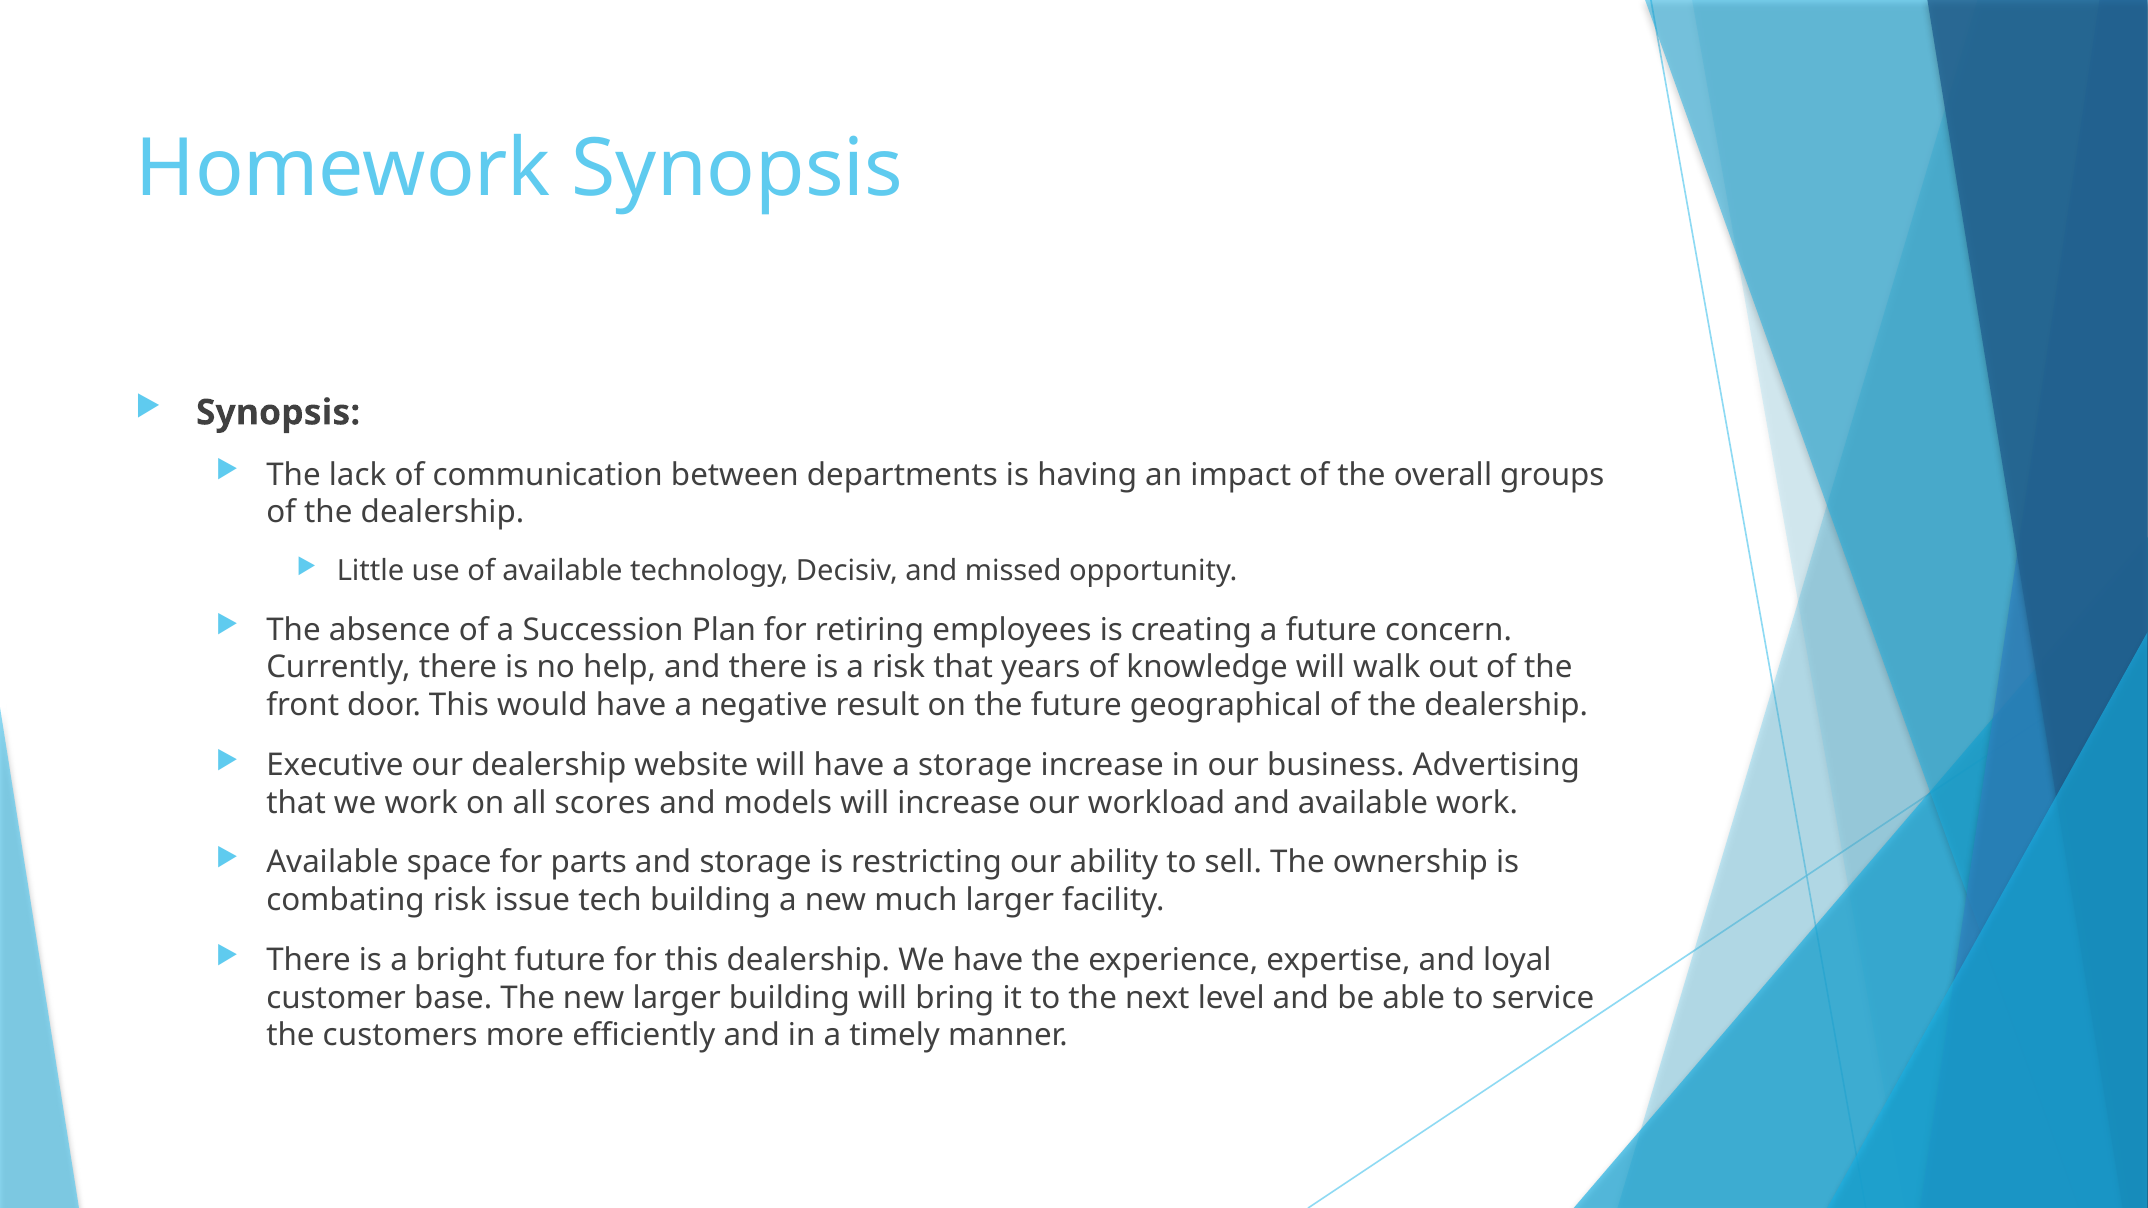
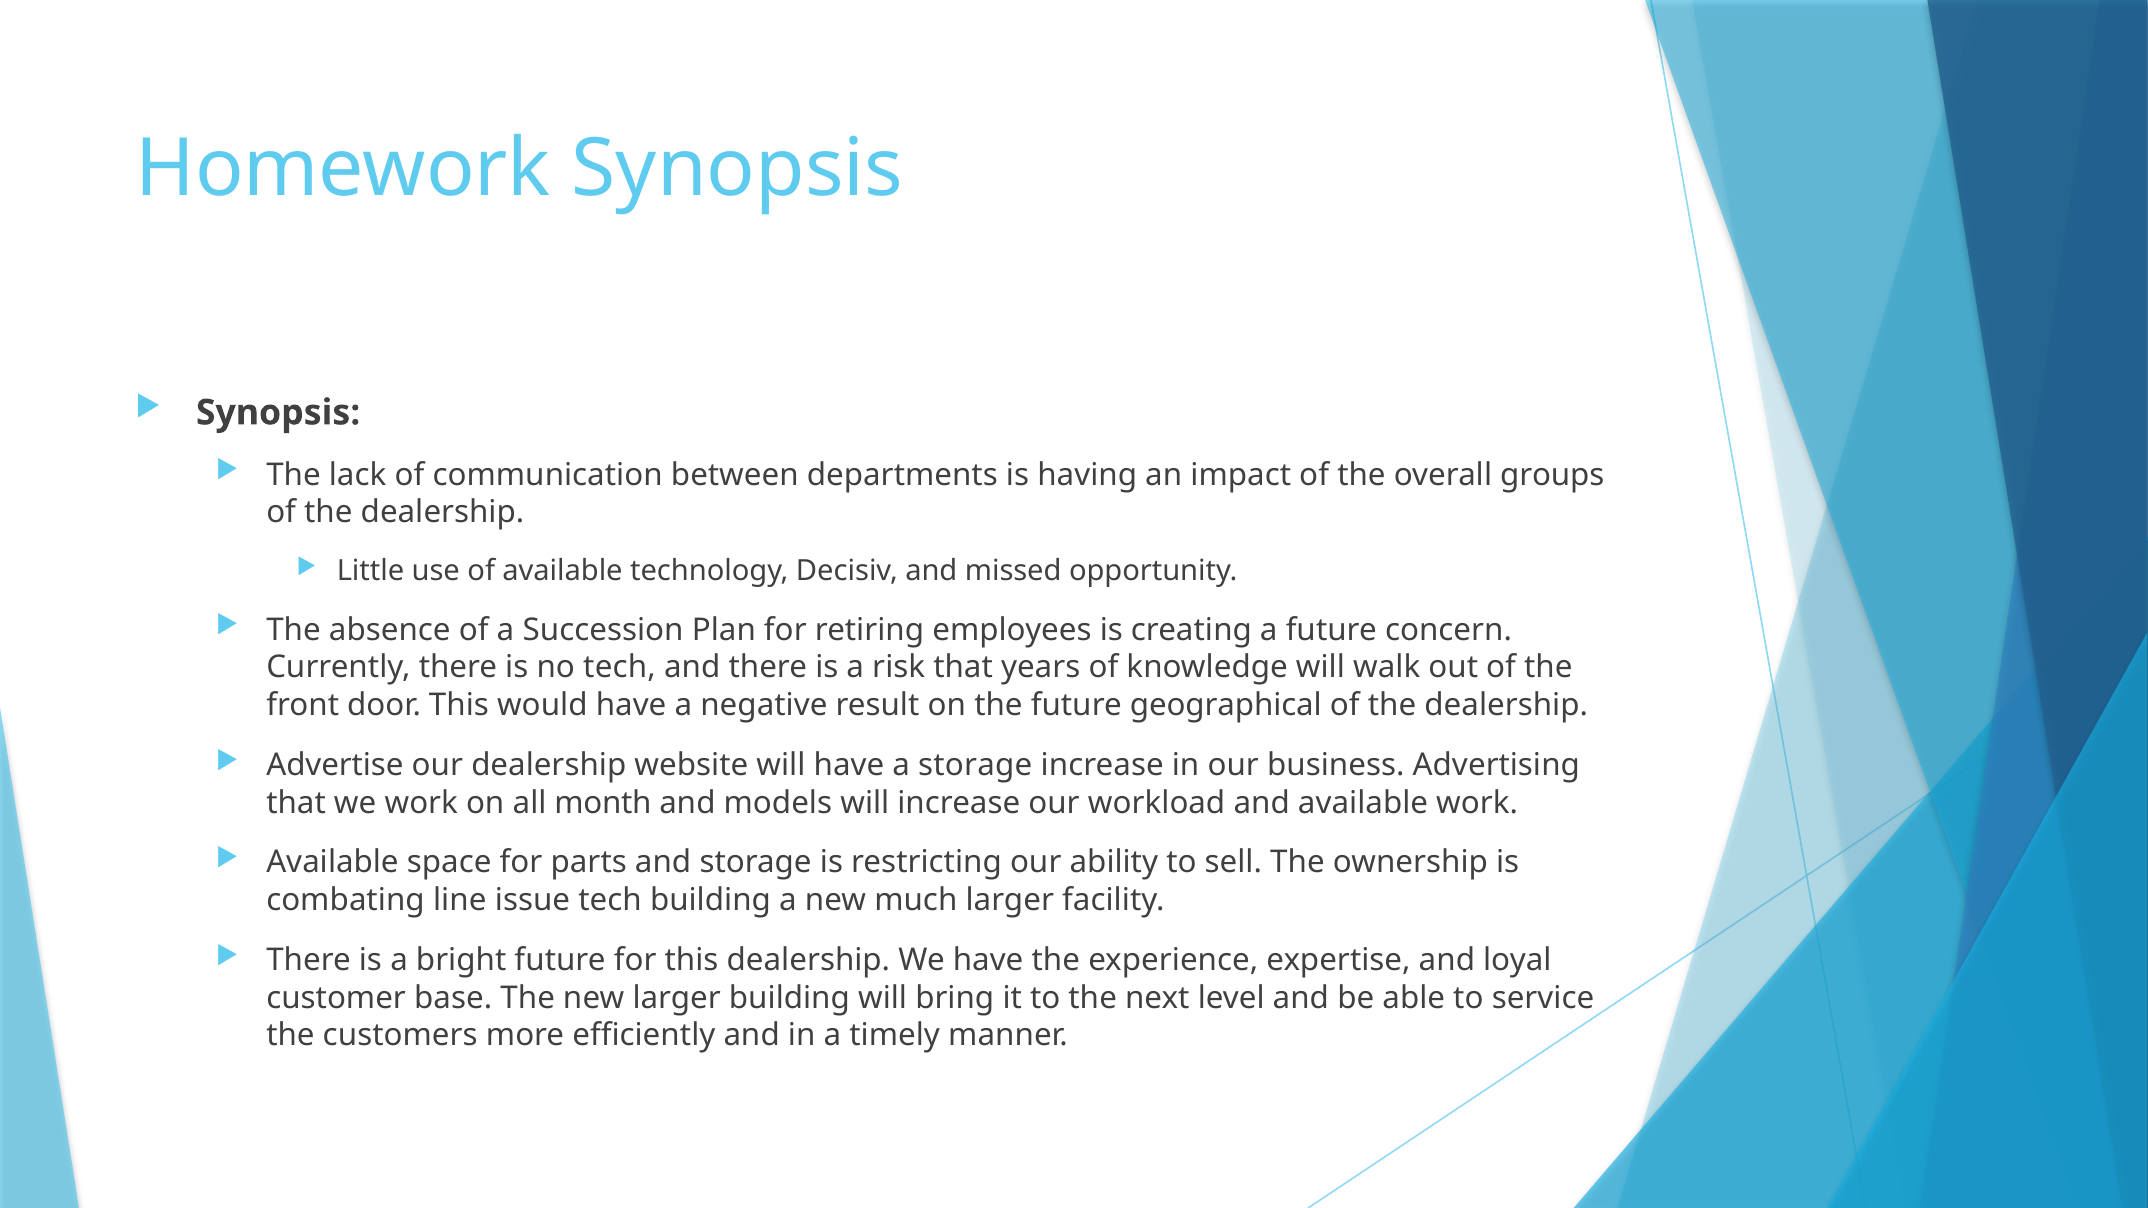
no help: help -> tech (620, 668)
Executive: Executive -> Advertise (335, 765)
scores: scores -> month (603, 803)
combating risk: risk -> line (460, 900)
